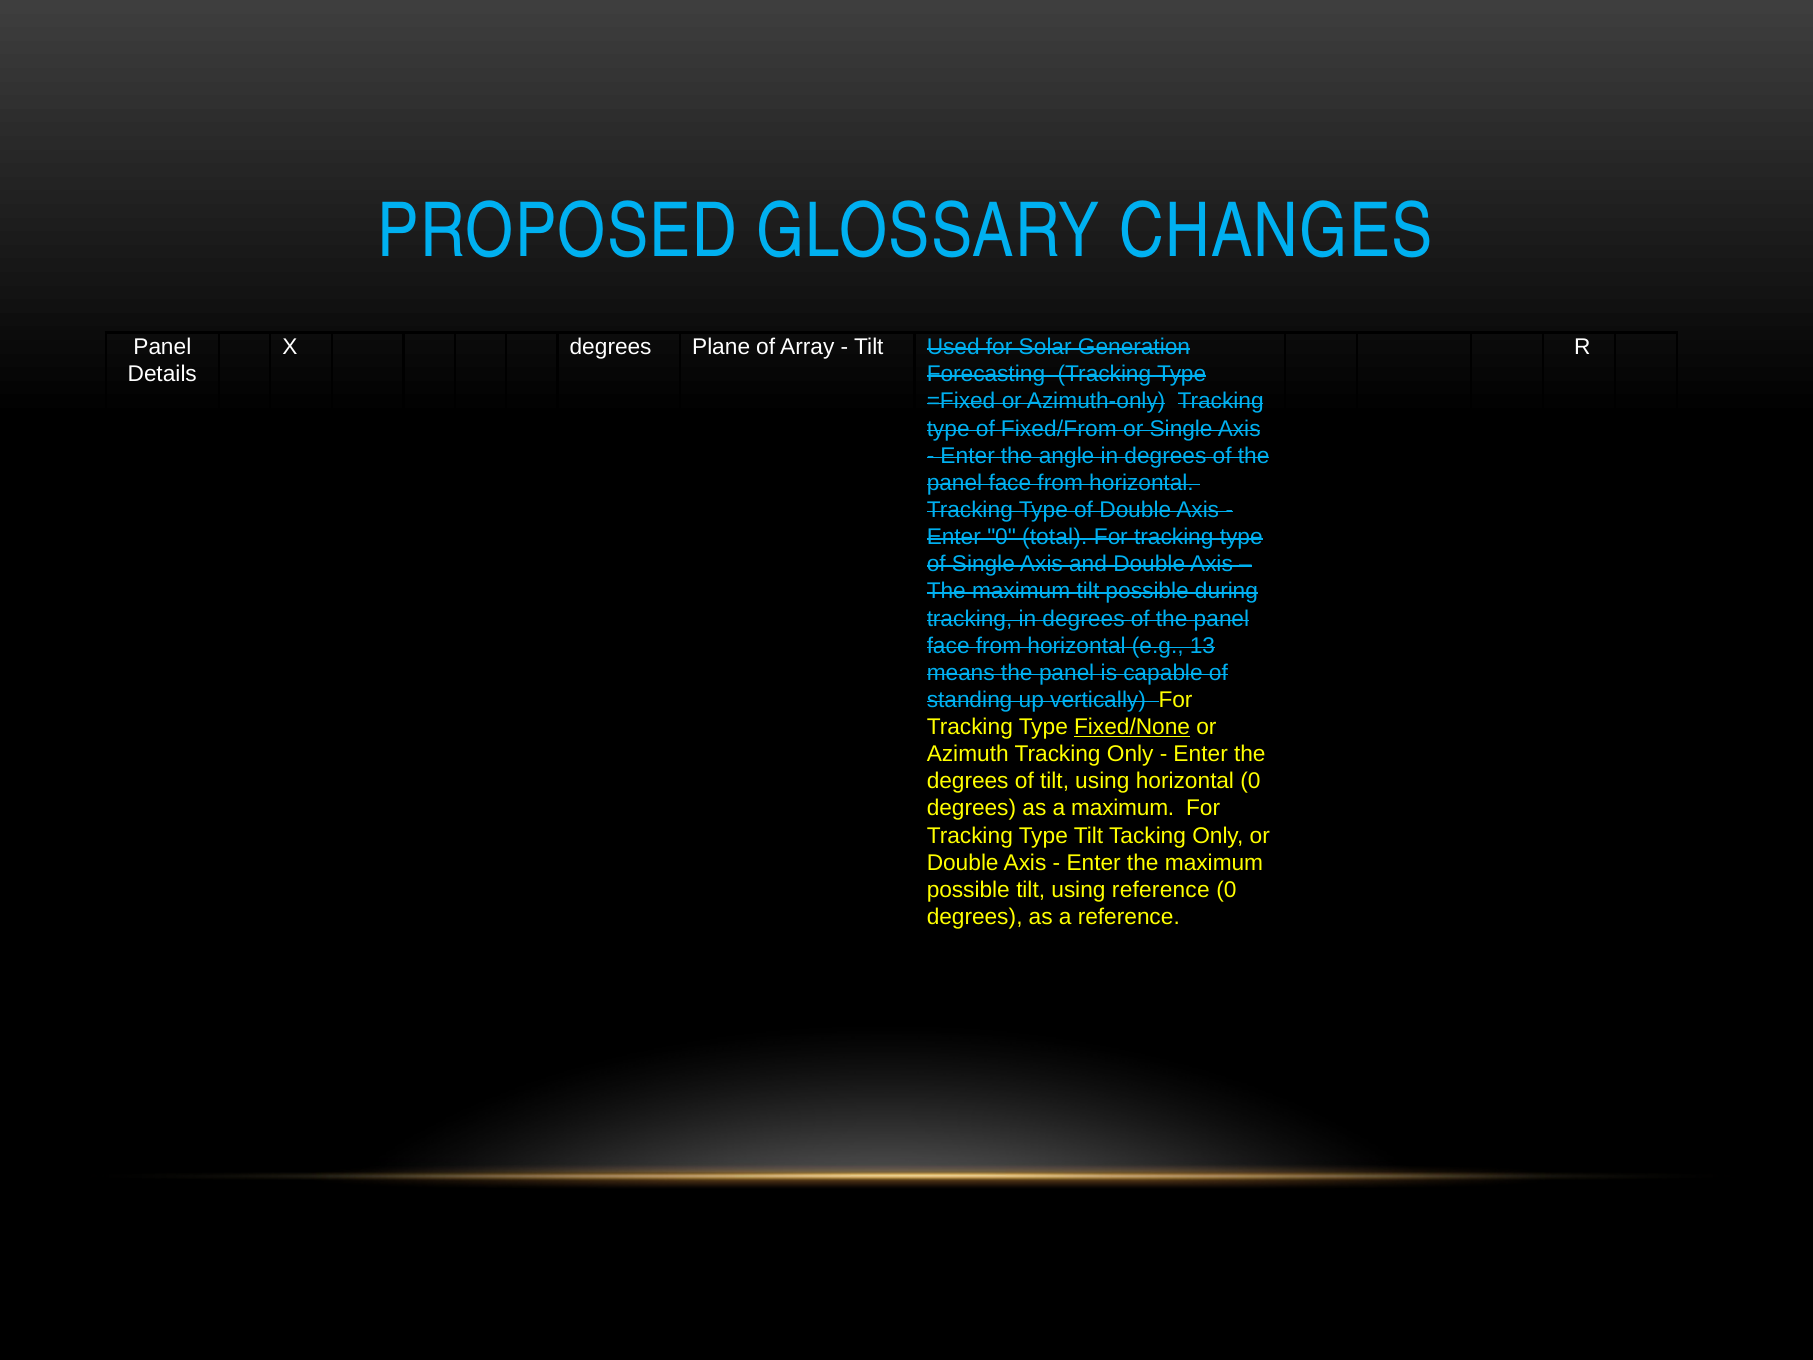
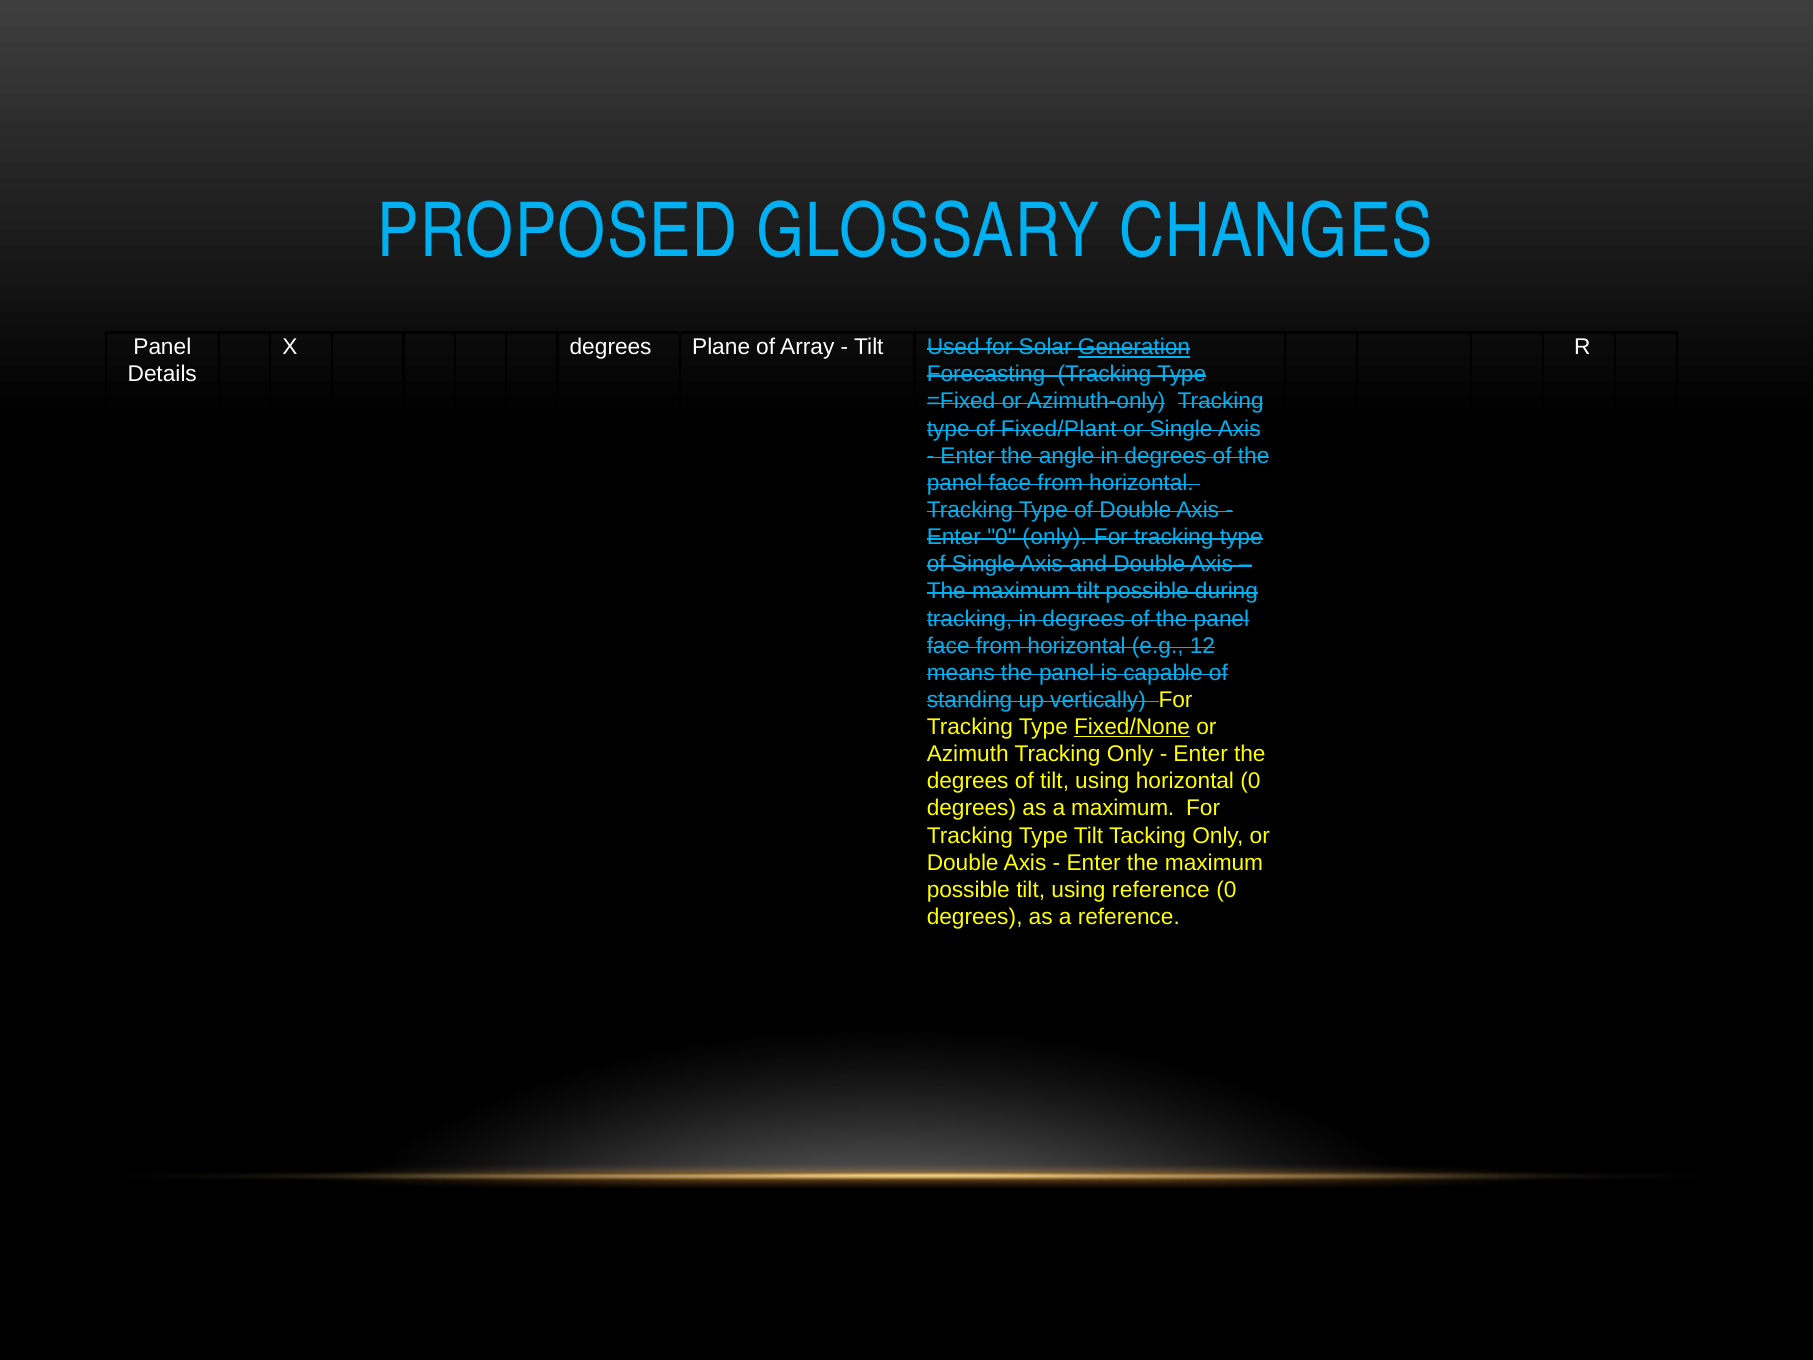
Generation underline: none -> present (1134, 347)
Fixed/From: Fixed/From -> Fixed/Plant (1059, 429)
0 total: total -> only (1055, 537)
13: 13 -> 12 (1203, 646)
